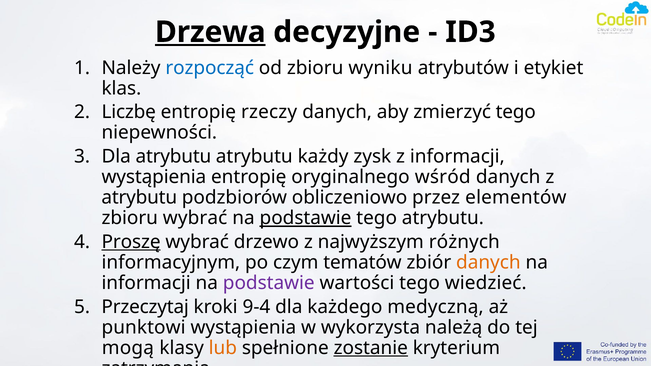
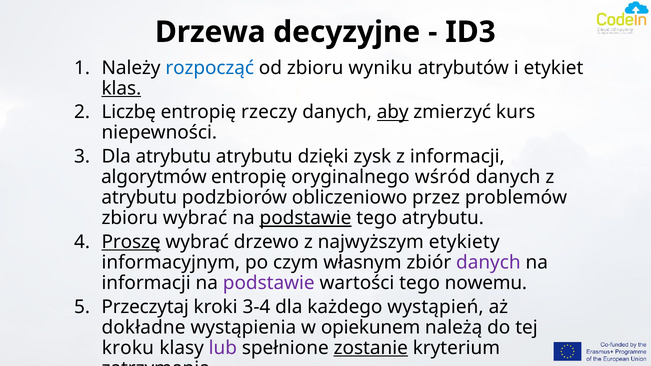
Drzewa underline: present -> none (210, 32)
klas underline: none -> present (121, 88)
aby underline: none -> present (393, 112)
zmierzyć tego: tego -> kurs (516, 112)
każdy: każdy -> dzięki (323, 157)
wystąpienia: wystąpienia -> algorytmów (154, 177)
elementów: elementów -> problemów (516, 198)
różnych: różnych -> etykiety (464, 242)
tematów: tematów -> własnym (362, 263)
danych colour: orange -> purple (488, 263)
wiedzieć: wiedzieć -> nowemu (486, 283)
9-4: 9-4 -> 3-4 (256, 307)
medyczną: medyczną -> wystąpień (436, 307)
punktowi: punktowi -> dokładne (144, 327)
wykorzysta: wykorzysta -> opiekunem (371, 327)
mogą: mogą -> kroku (128, 348)
lub colour: orange -> purple (223, 348)
